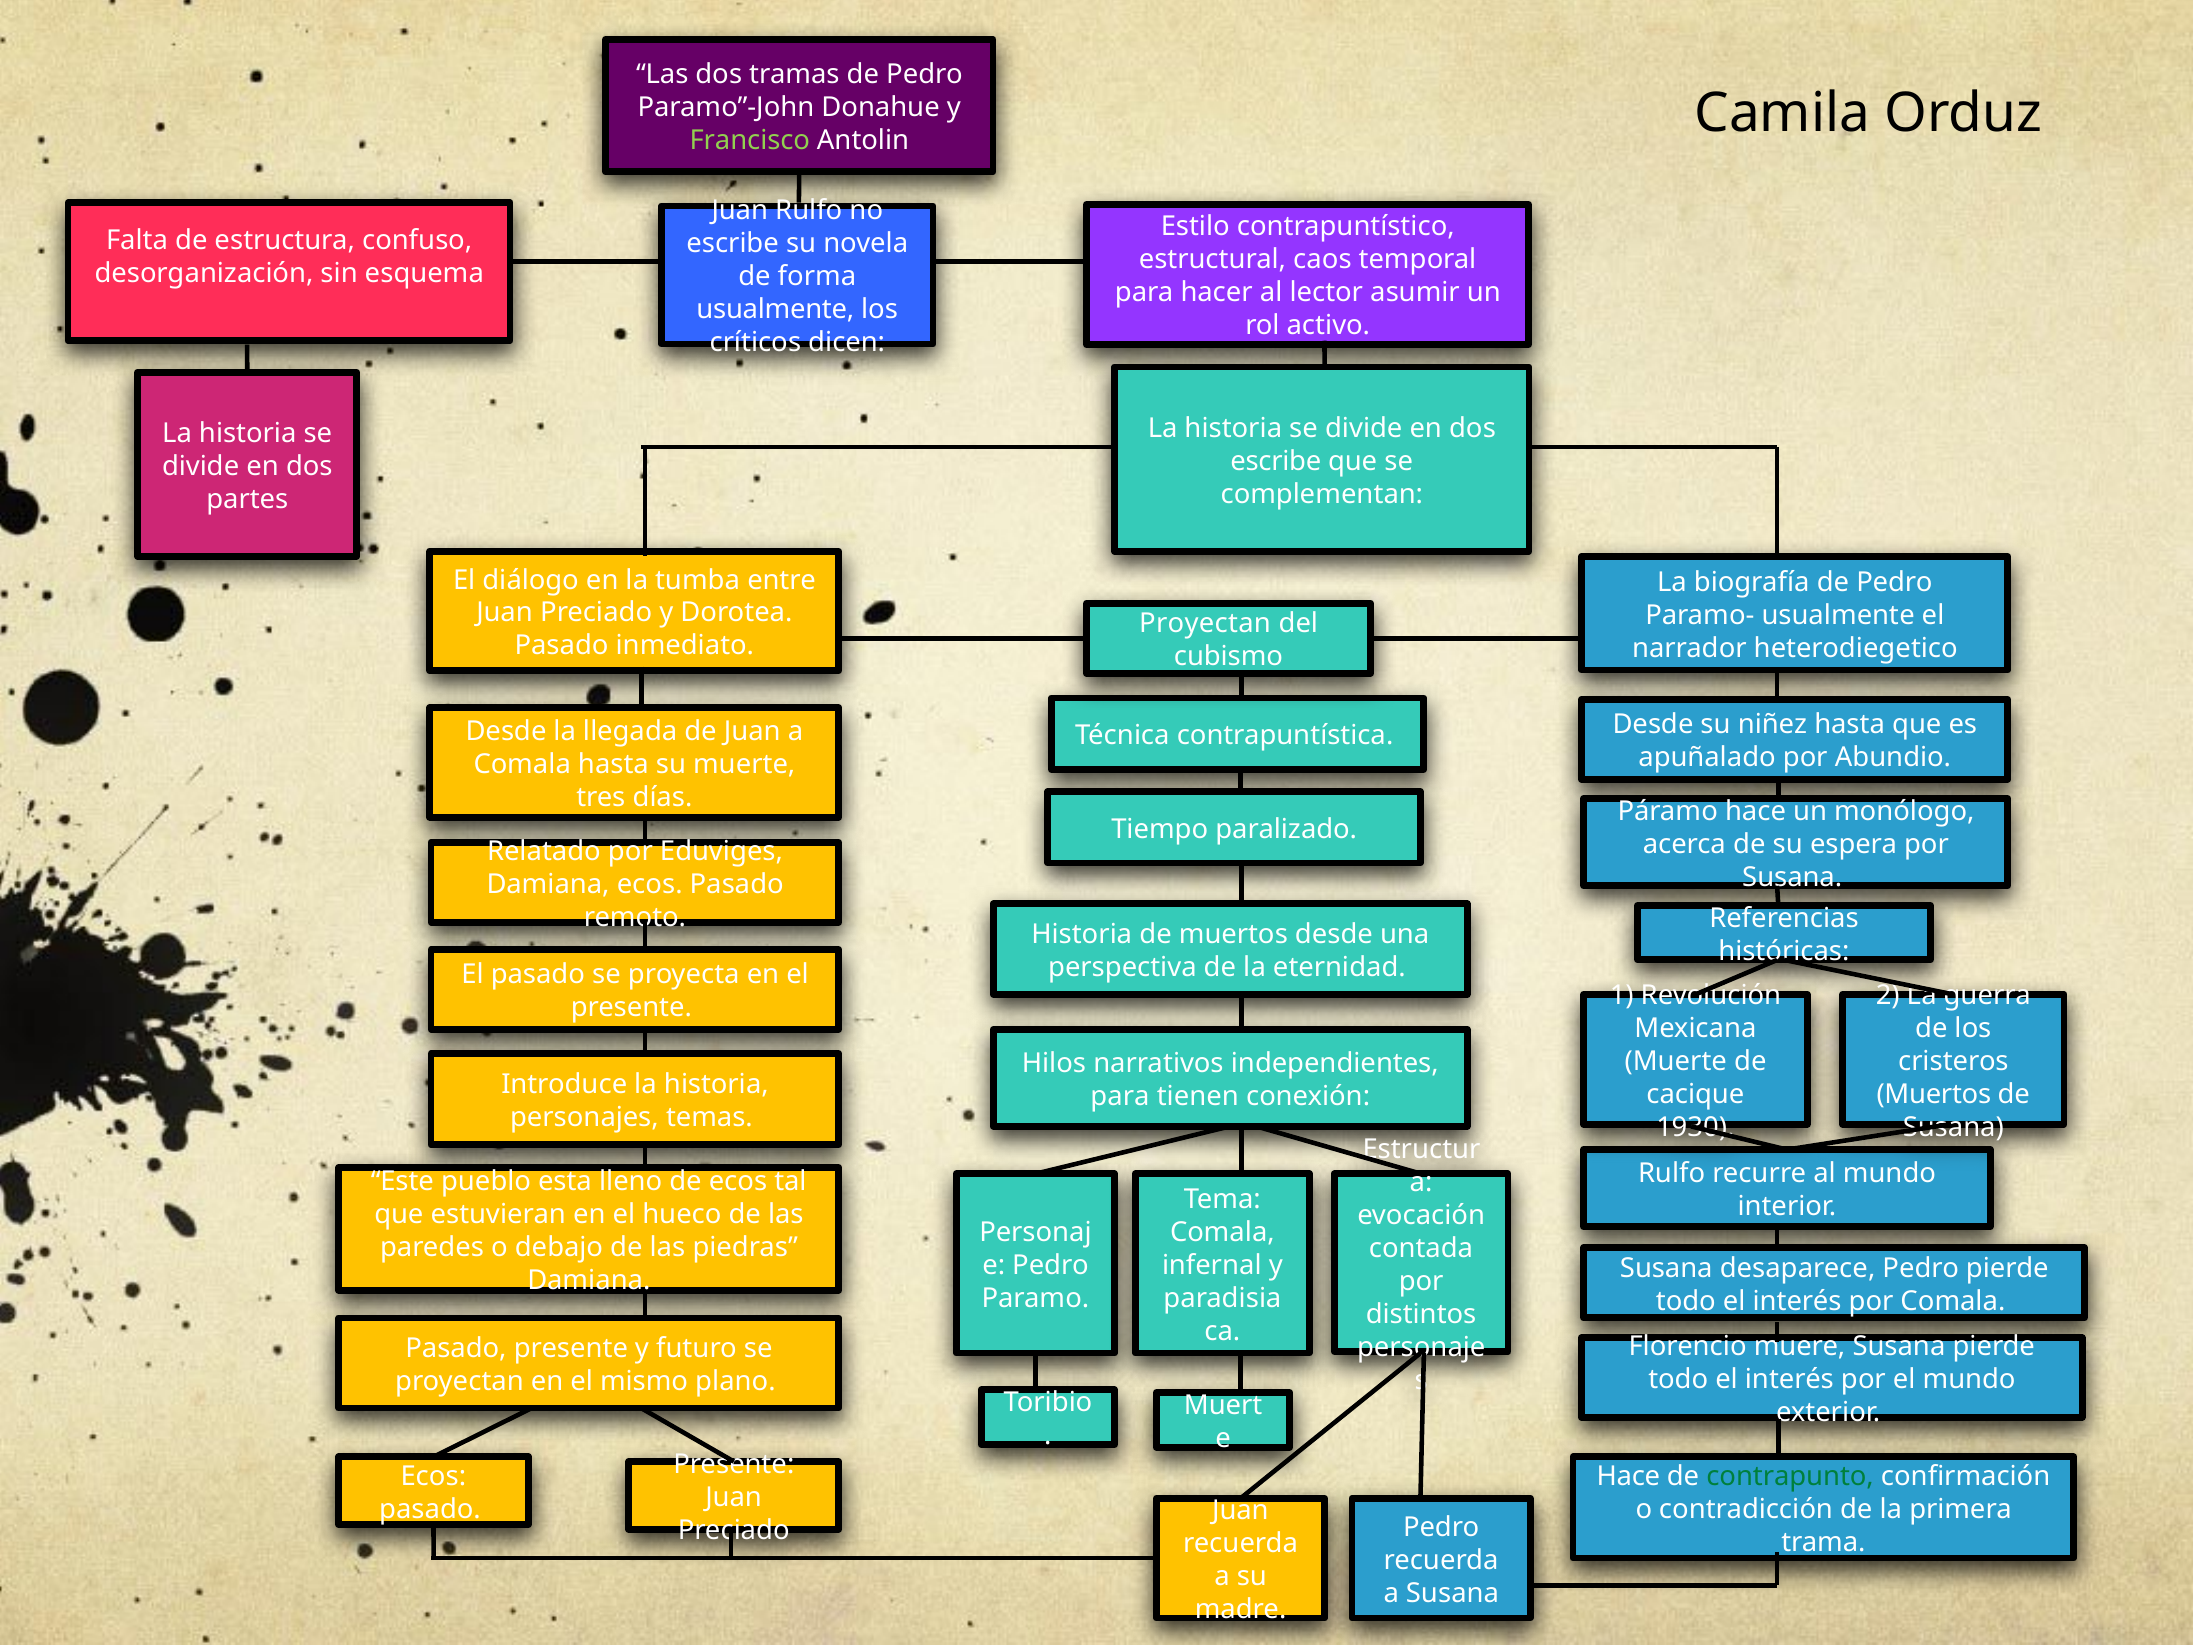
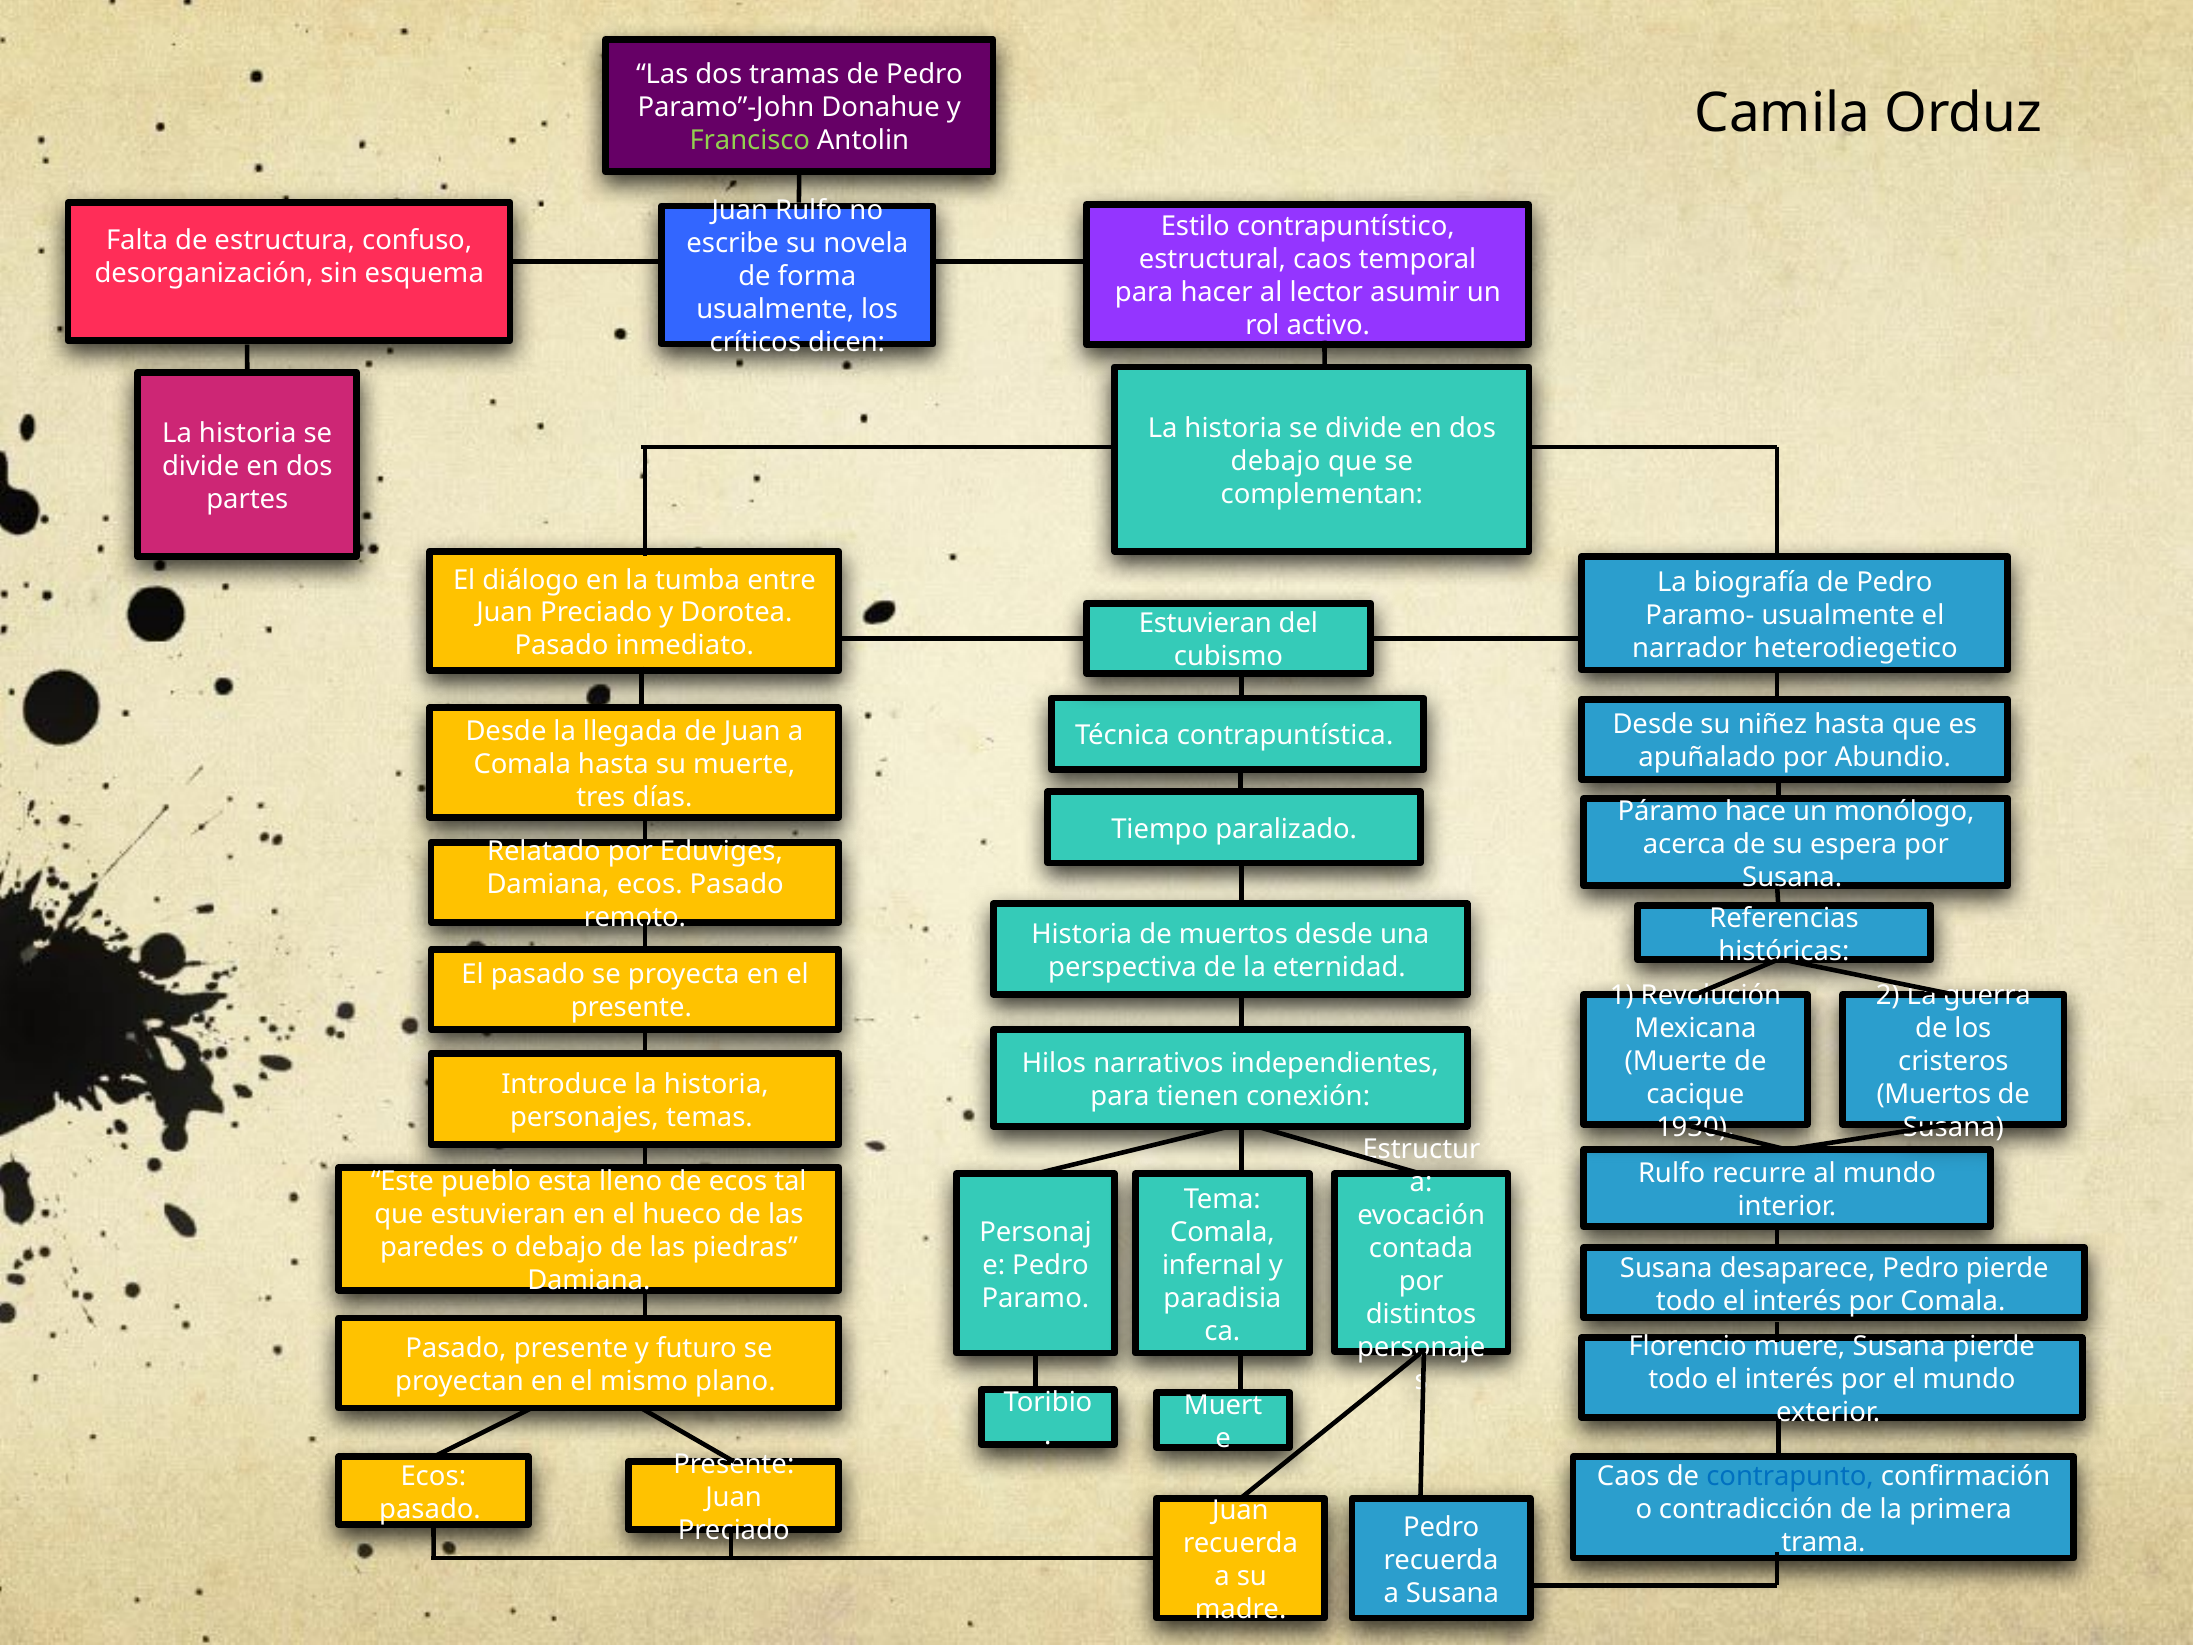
escribe: escribe -> debajo (1276, 461)
Proyectan: Proyectan -> Estuvieran (1205, 624)
Hace: Hace -> Caos (1628, 1476)
contrapunto colour: green -> blue (1790, 1476)
